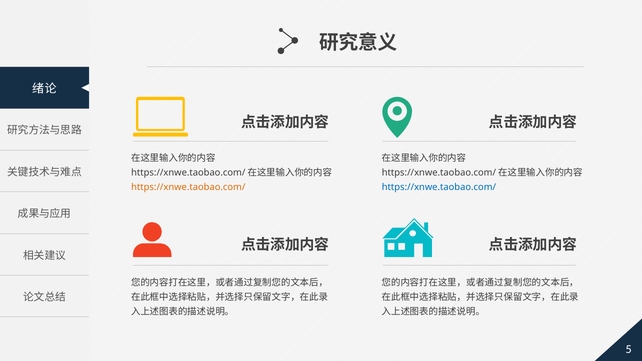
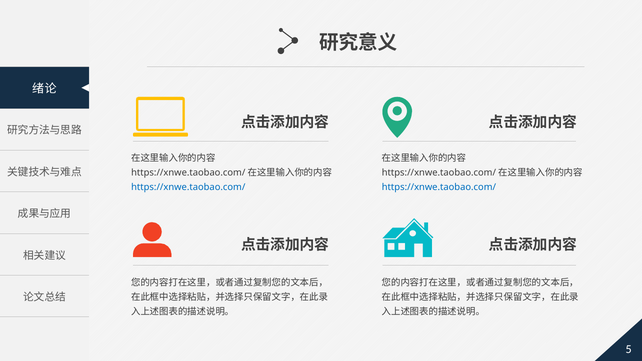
https://xnwe.taobao.com/ colour: orange -> blue (188, 187)
